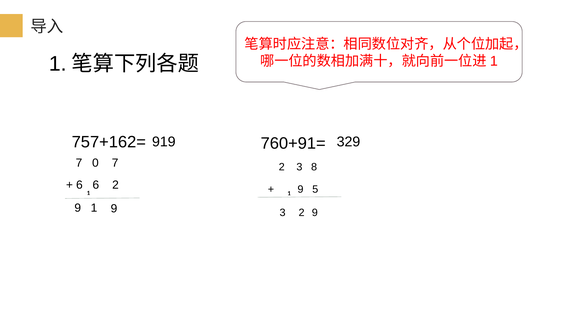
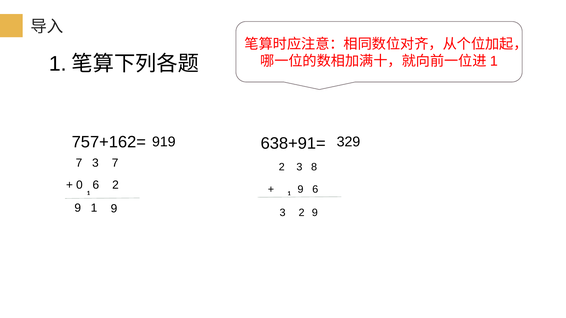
760+91=: 760+91= -> 638+91= (293, 144)
7 0: 0 -> 3 (95, 163)
6: 6 -> 0 (79, 185)
9 5: 5 -> 6 (315, 190)
